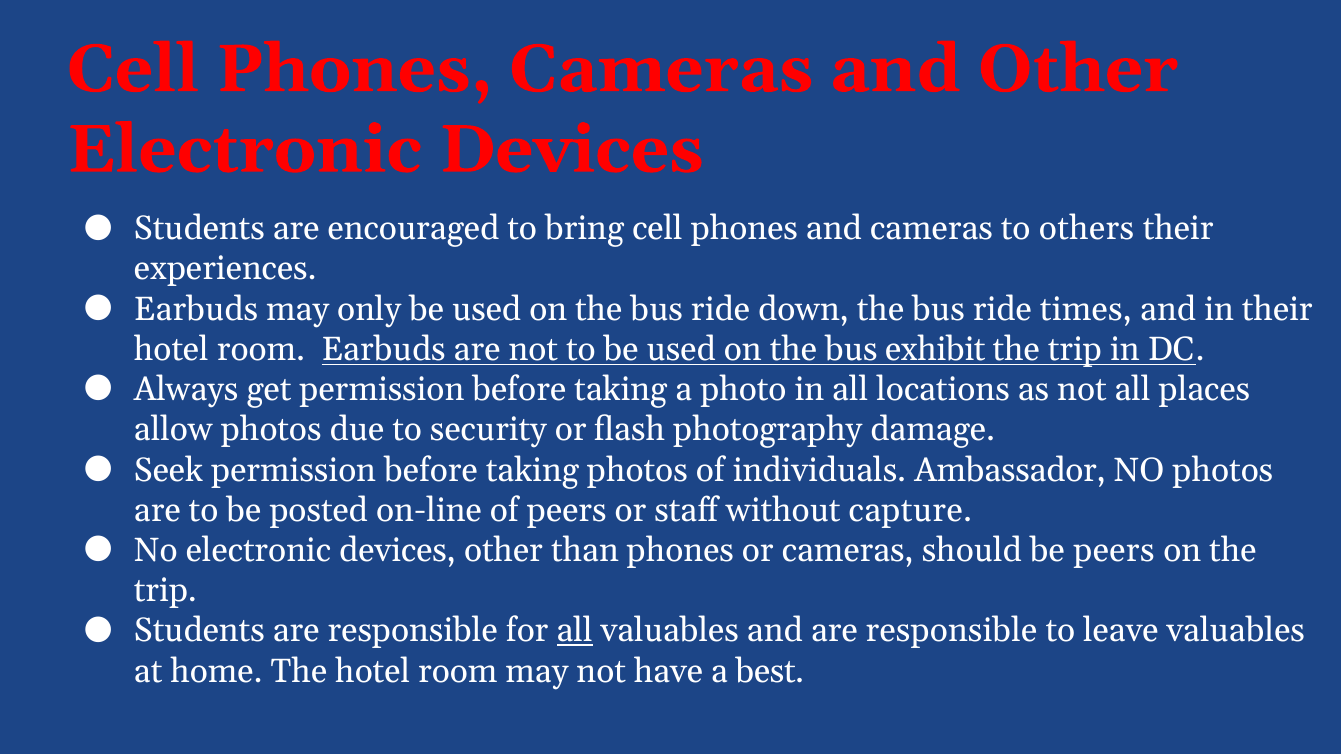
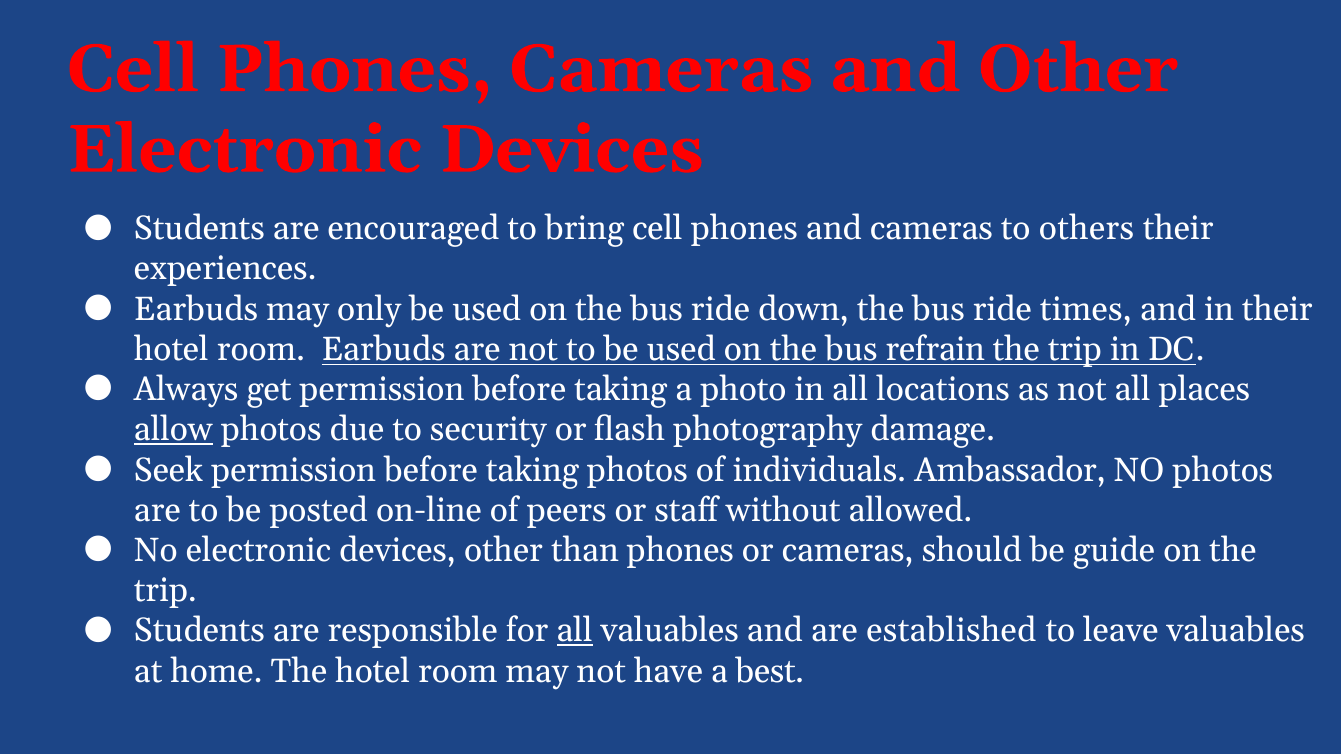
exhibit: exhibit -> refrain (935, 349)
allow underline: none -> present (173, 430)
capture: capture -> allowed (911, 510)
be peers: peers -> guide (1114, 551)
and are responsible: responsible -> established (951, 631)
